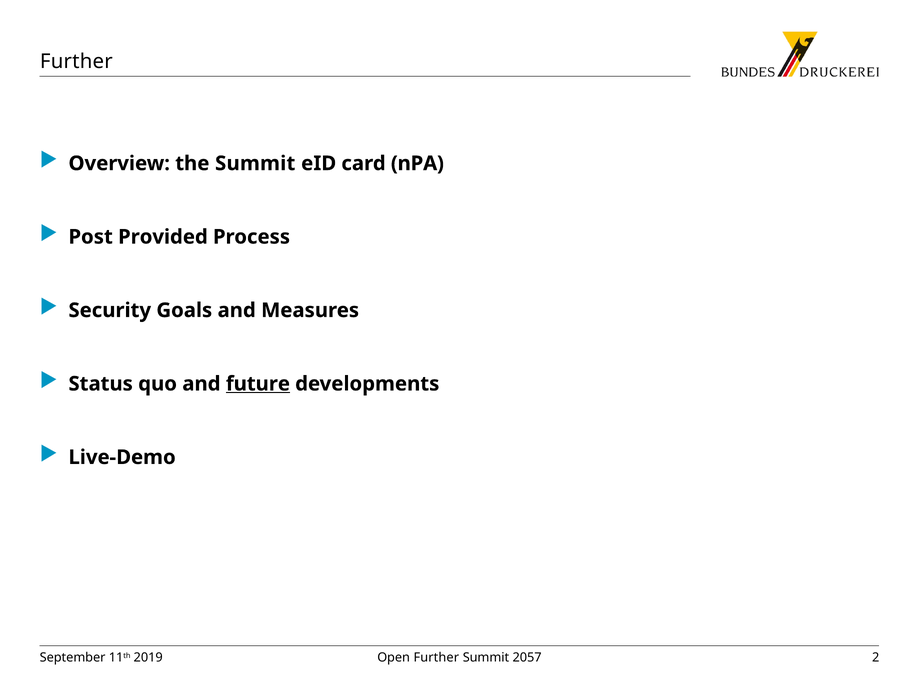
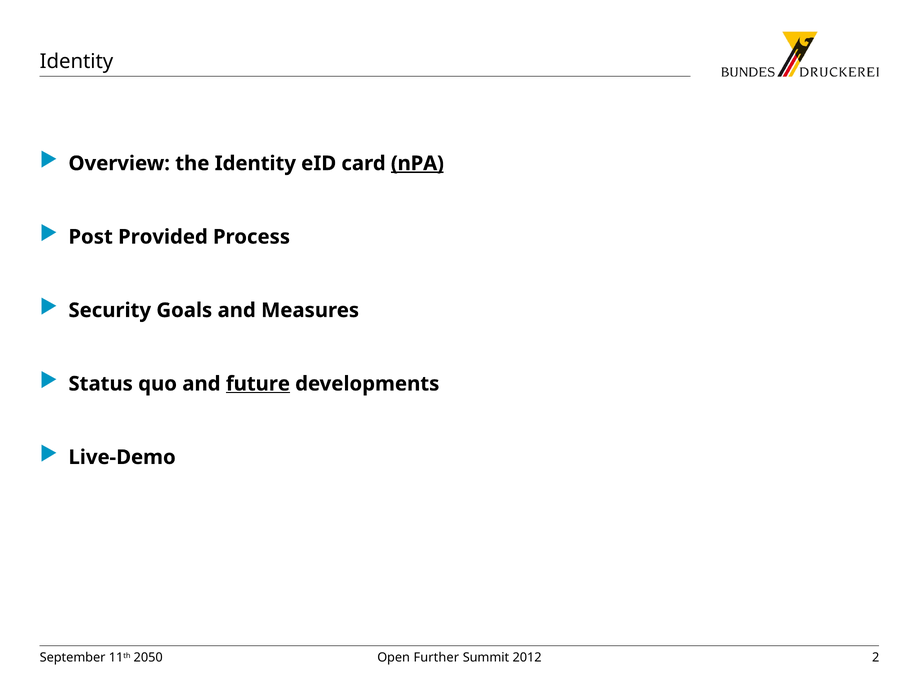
Further: Further -> Identity (76, 62)
the Summit: Summit -> Identity (255, 163)
nPA underline: none -> present (417, 163)
2019: 2019 -> 2050 (148, 658)
2057: 2057 -> 2012 (527, 658)
